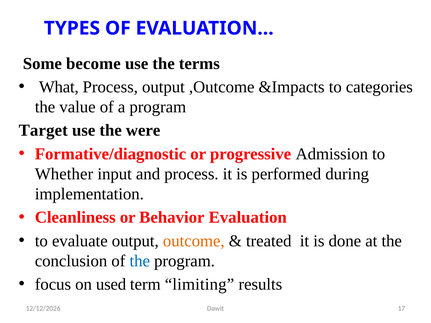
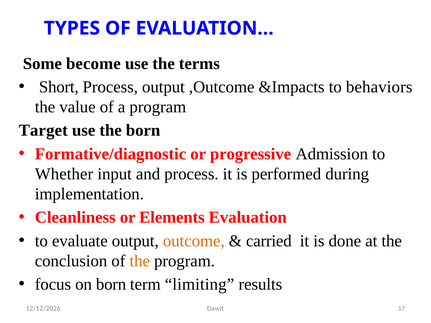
What: What -> Short (59, 87)
categories: categories -> behaviors (379, 87)
the were: were -> born (143, 131)
Behavior: Behavior -> Elements (172, 218)
treated: treated -> carried (269, 241)
the colour: blue -> orange (140, 261)
on used: used -> born (111, 285)
